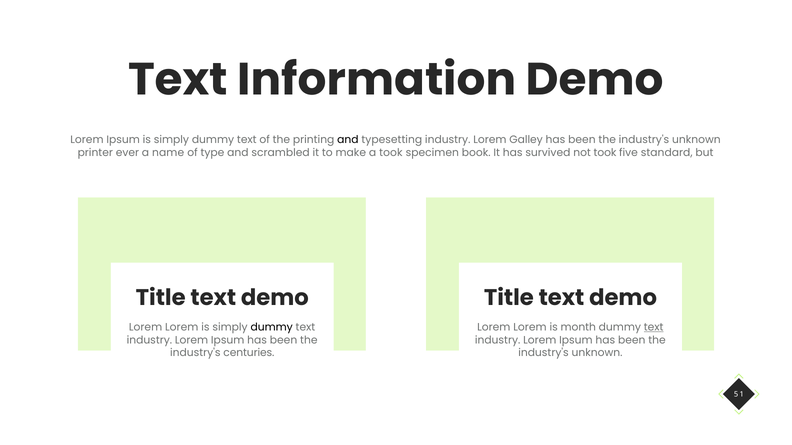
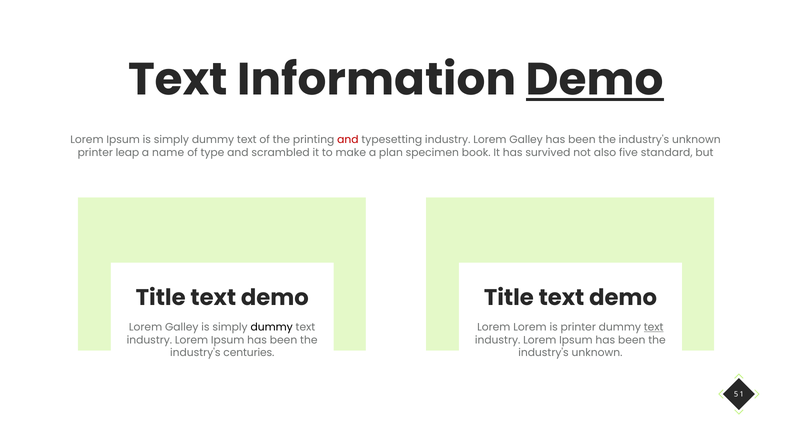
Demo underline: none -> present (595, 80)
and colour: black -> red (348, 140)
ever: ever -> leap (127, 153)
a took: took -> plan (391, 153)
not took: took -> also (605, 153)
Lorem: Lorem -> Galley (182, 328)
is month: month -> printer (578, 328)
